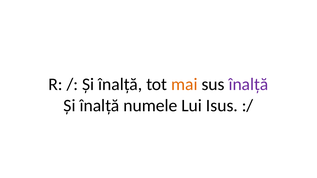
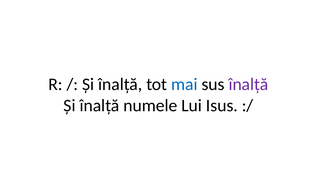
mai colour: orange -> blue (184, 85)
